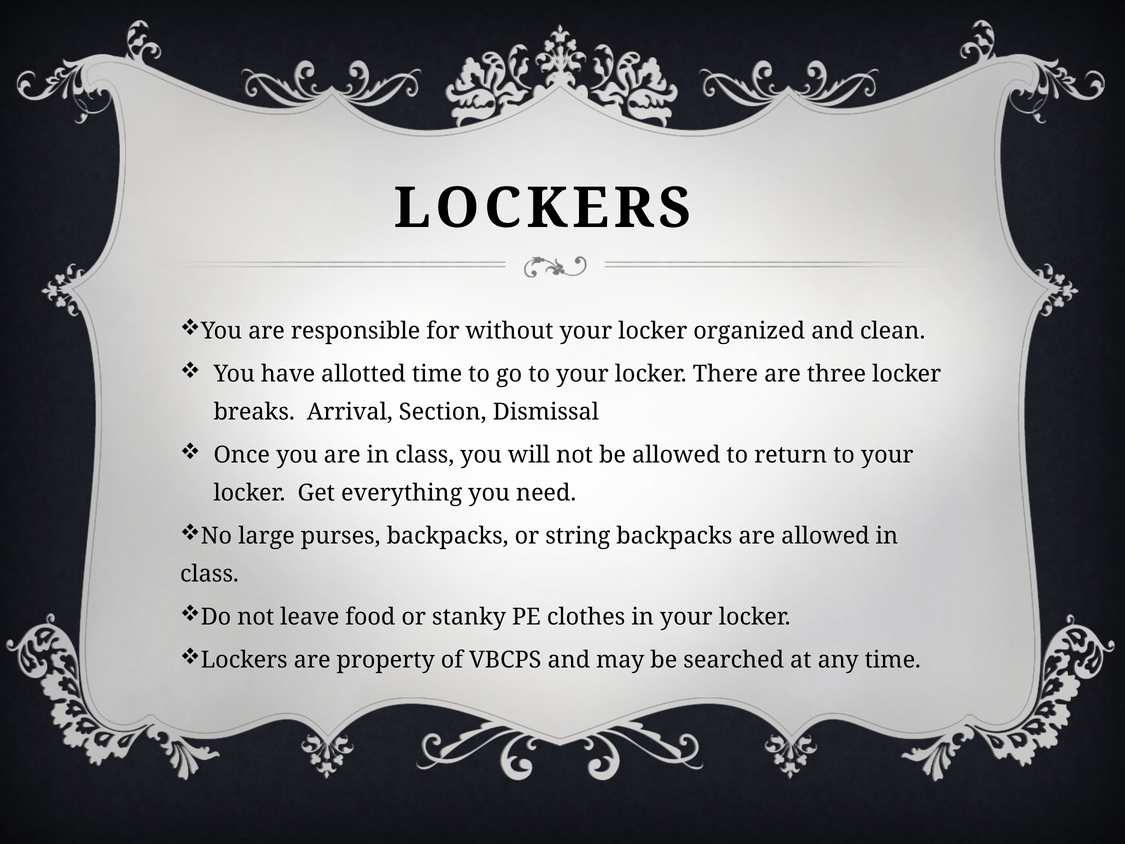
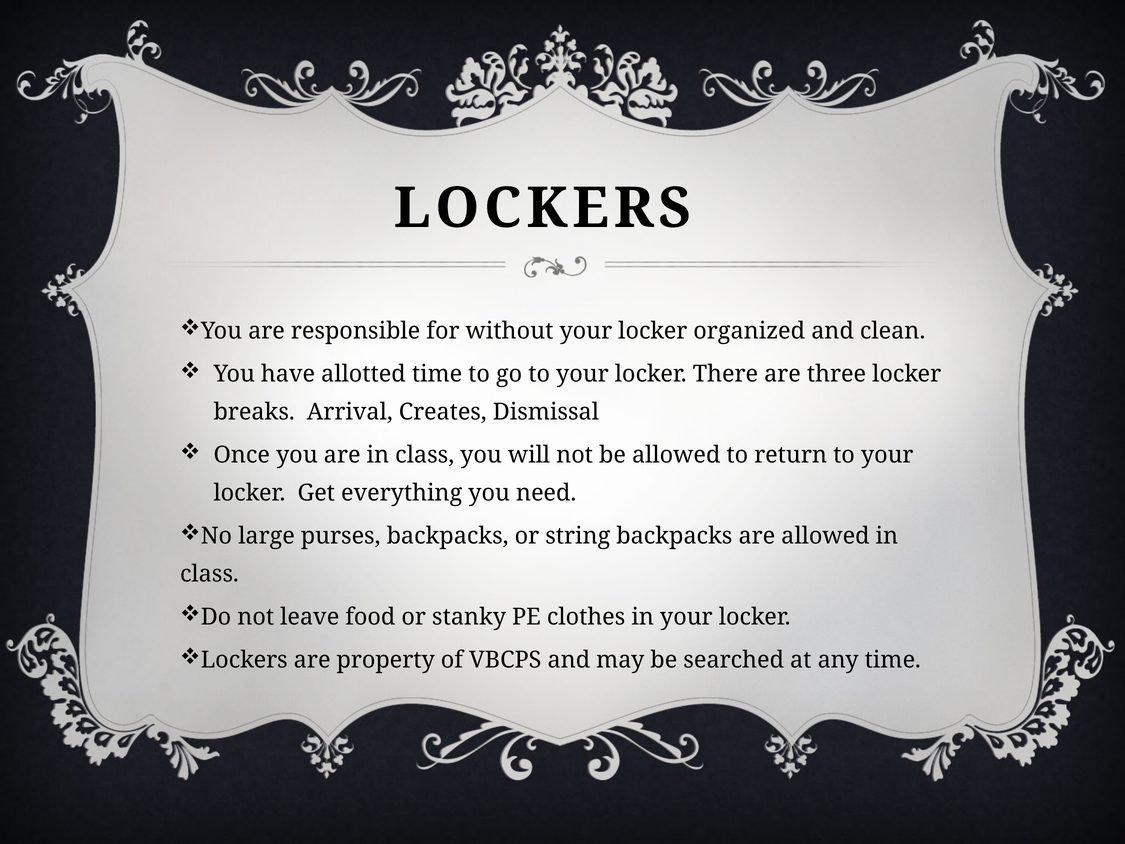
Section: Section -> Creates (443, 412)
